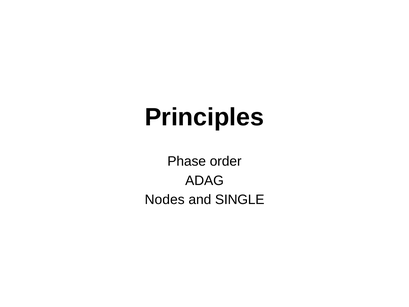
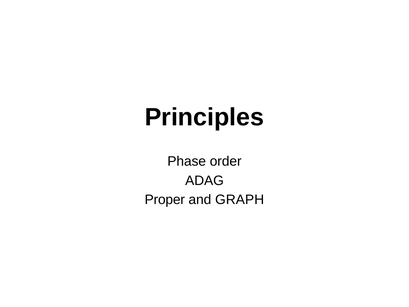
Nodes: Nodes -> Proper (165, 200)
SINGLE: SINGLE -> GRAPH (240, 200)
